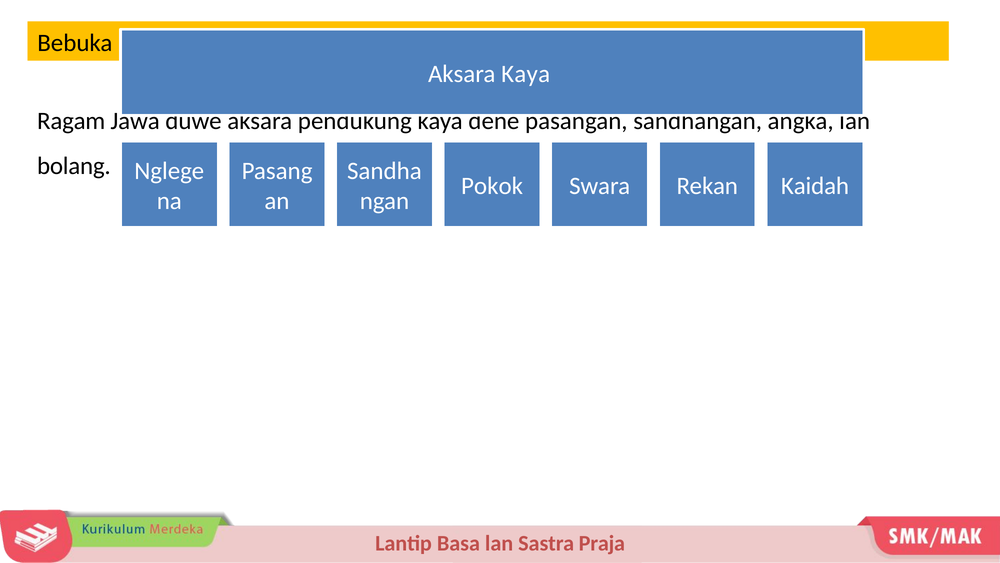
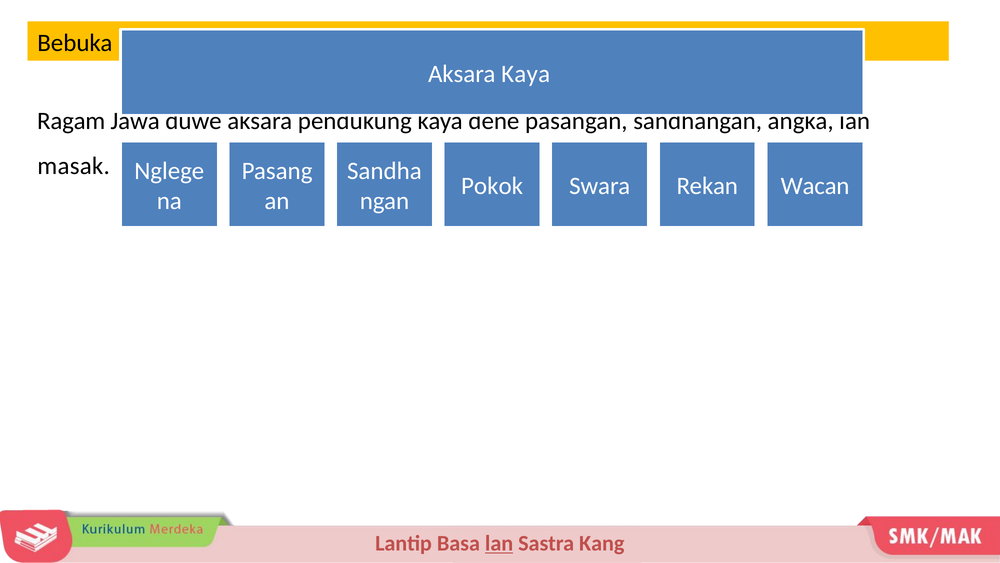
bolang: bolang -> masak (74, 166)
Kaidah: Kaidah -> Wacan (815, 186)
lan underline: none -> present (499, 543)
Praja: Praja -> Kang (602, 543)
